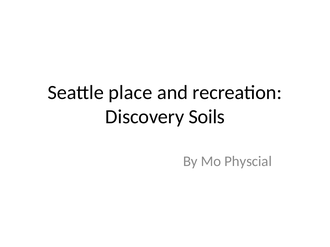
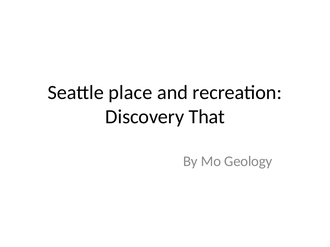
Soils: Soils -> That (207, 117)
Physcial: Physcial -> Geology (248, 162)
